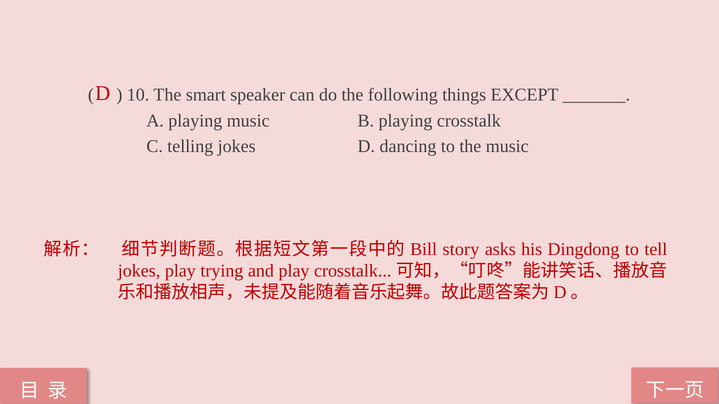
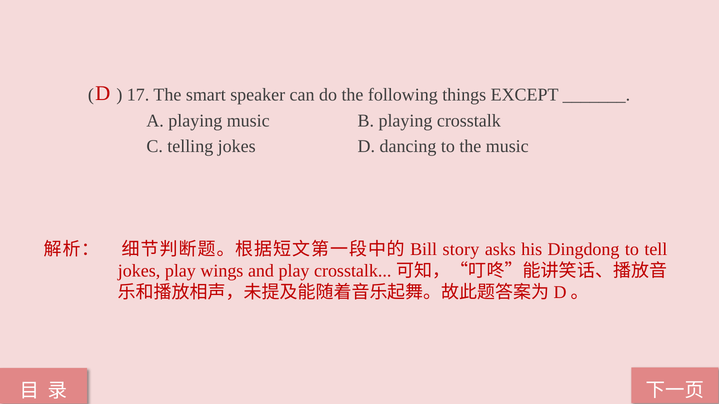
10: 10 -> 17 (138, 95)
trying: trying -> wings (222, 271)
